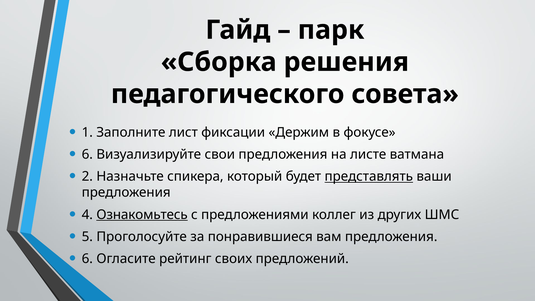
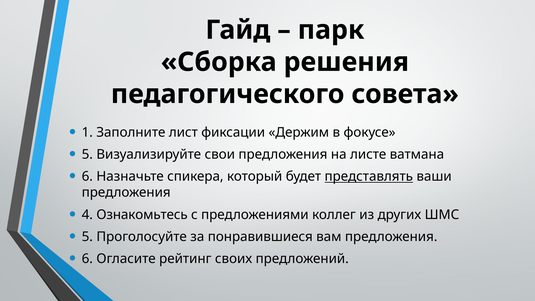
6: 6 -> 5 (87, 154)
2: 2 -> 6 (87, 176)
Ознакомьтесь underline: present -> none (142, 215)
